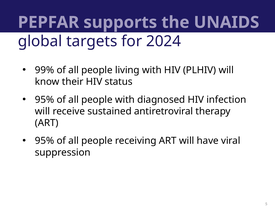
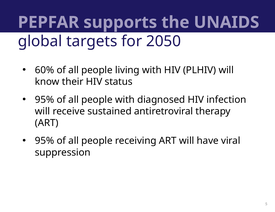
2024: 2024 -> 2050 (164, 41)
99%: 99% -> 60% (45, 70)
